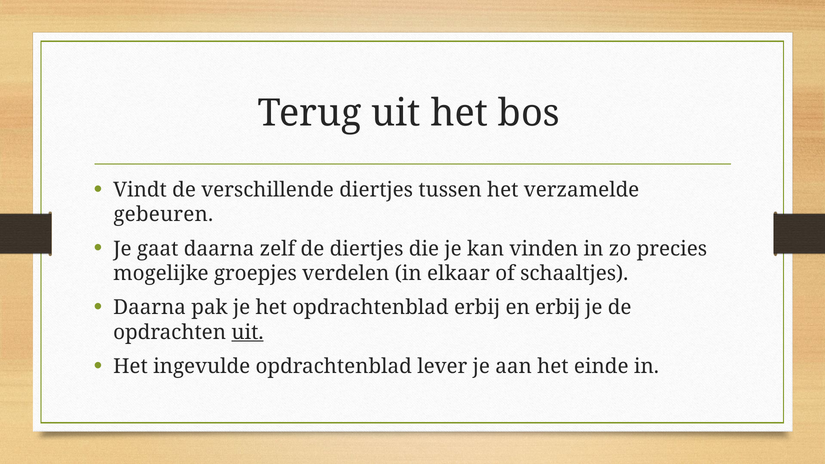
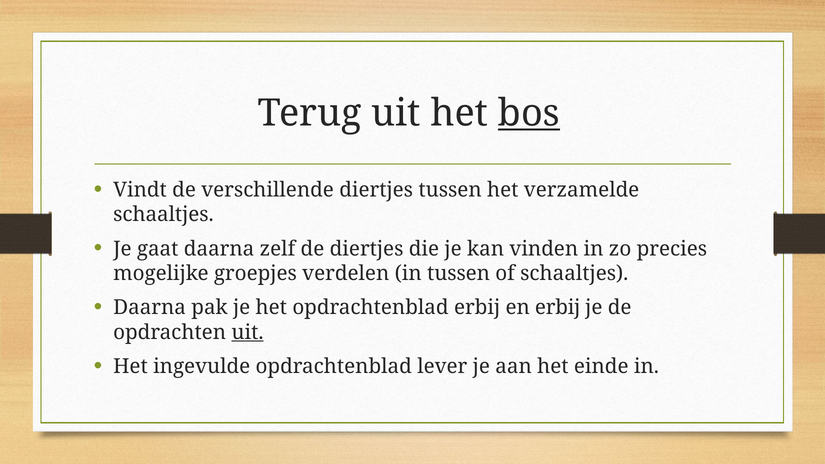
bos underline: none -> present (529, 113)
gebeuren: gebeuren -> schaaltjes (163, 215)
in elkaar: elkaar -> tussen (459, 273)
